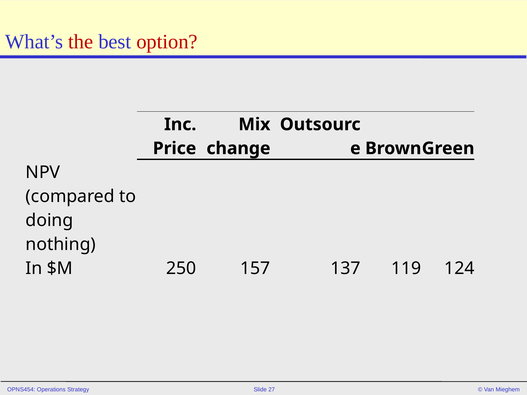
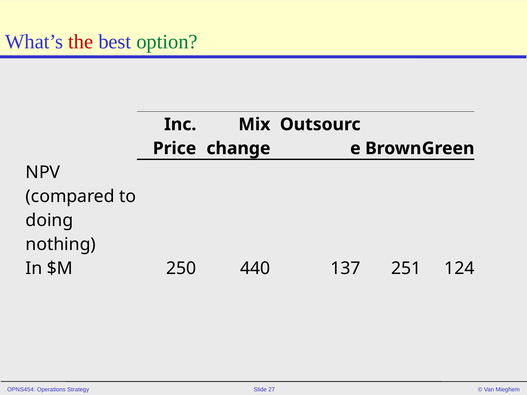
option colour: red -> green (167, 42)
157: 157 -> 440 (255, 268)
119: 119 -> 251 (406, 268)
